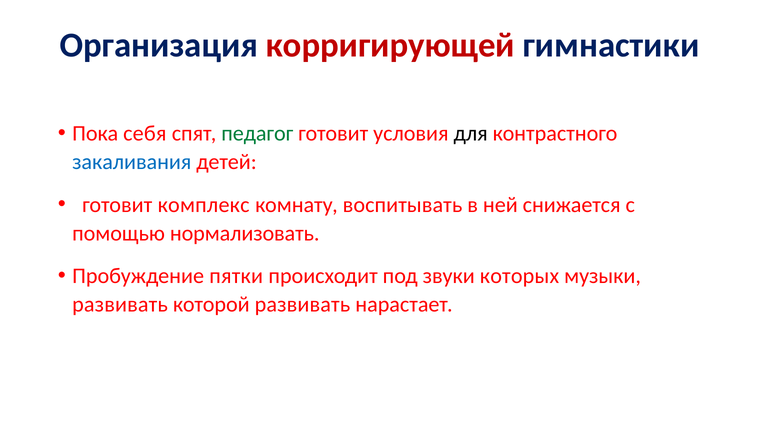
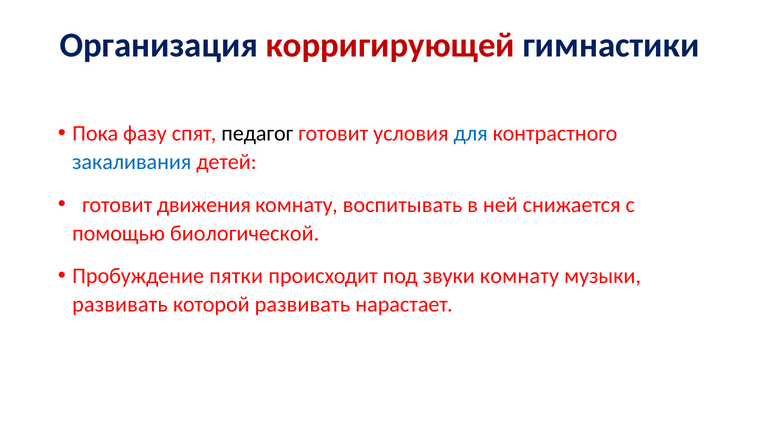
себя: себя -> фазу (145, 133)
педагог colour: green -> black (257, 133)
для colour: black -> blue (471, 133)
комплекс: комплекс -> движения (204, 205)
нормализовать: нормализовать -> биологической (245, 233)
звуки которых: которых -> комнату (519, 276)
